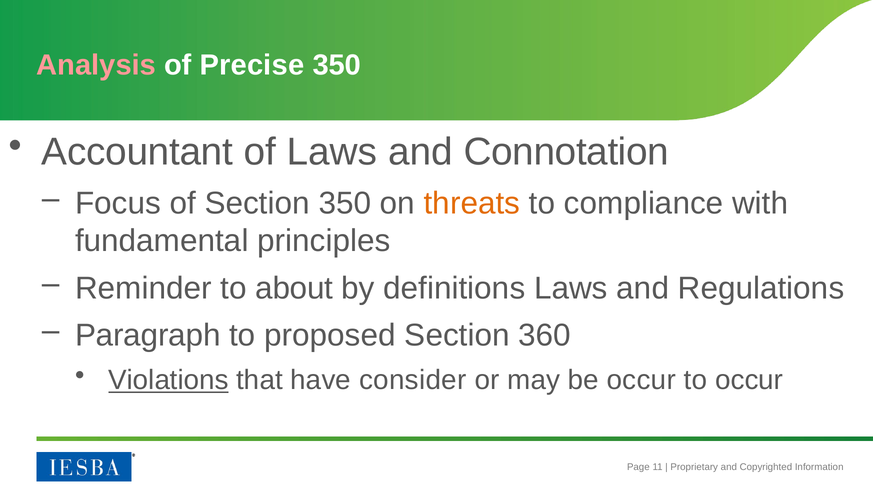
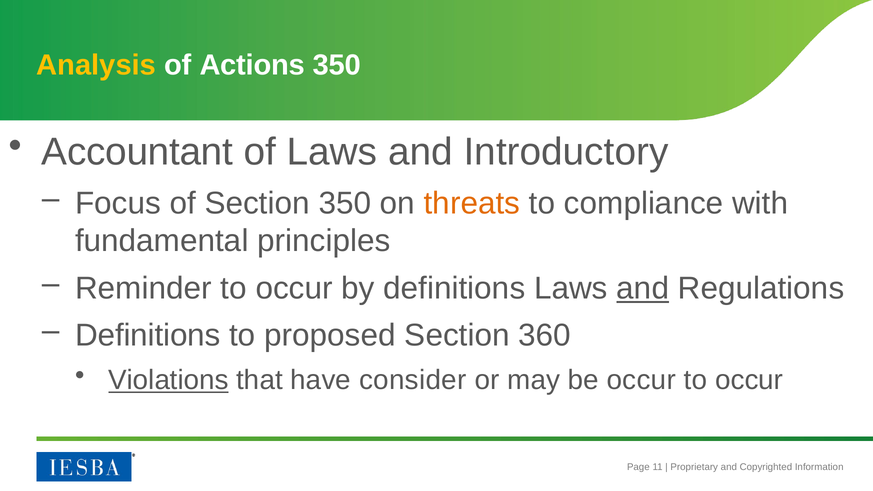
Analysis colour: pink -> yellow (96, 65)
Precise: Precise -> Actions (252, 65)
Connotation: Connotation -> Introductory (566, 152)
Reminder to about: about -> occur (294, 288)
and underline: none -> present (643, 288)
Paragraph: Paragraph -> Definitions (148, 336)
